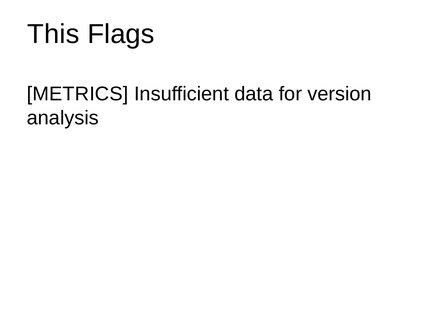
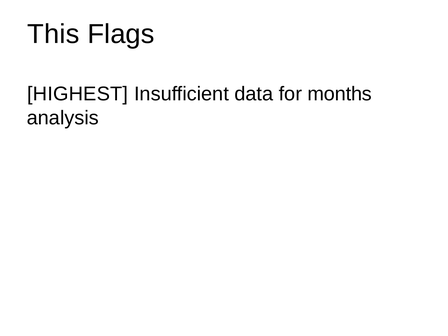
METRICS: METRICS -> HIGHEST (78, 94)
version: version -> months (340, 94)
